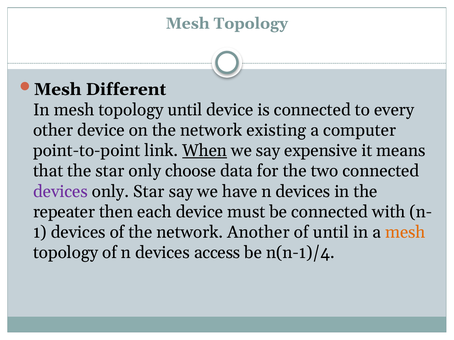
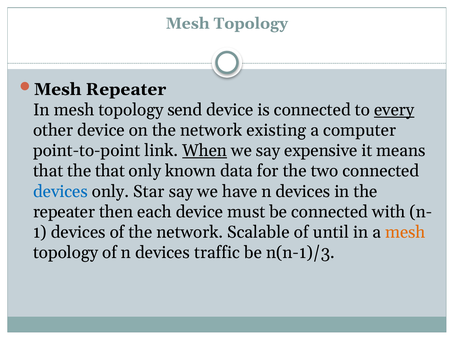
Mesh Different: Different -> Repeater (126, 89)
topology until: until -> send (185, 110)
every underline: none -> present (394, 110)
the star: star -> that (110, 171)
choose: choose -> known (191, 171)
devices colour: purple -> blue (60, 192)
Another: Another -> Scalable (258, 233)
access: access -> traffic (217, 253)
n(n-1)/4: n(n-1)/4 -> n(n-1)/3 (300, 253)
